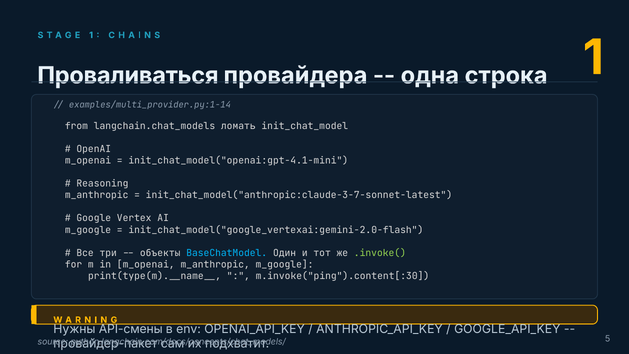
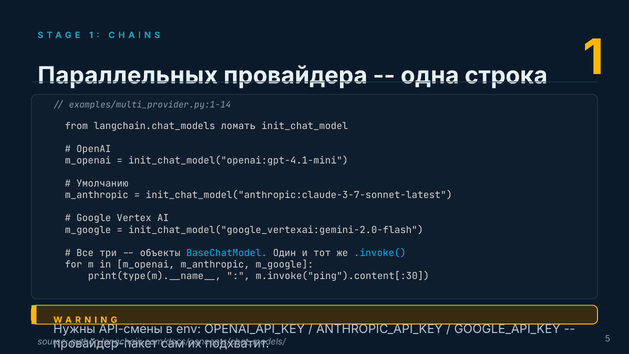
Проваливаться: Проваливаться -> Параллельных (128, 76)
Reasoning: Reasoning -> Умолчанию (102, 184)
.invoke( colour: light green -> light blue (380, 253)
